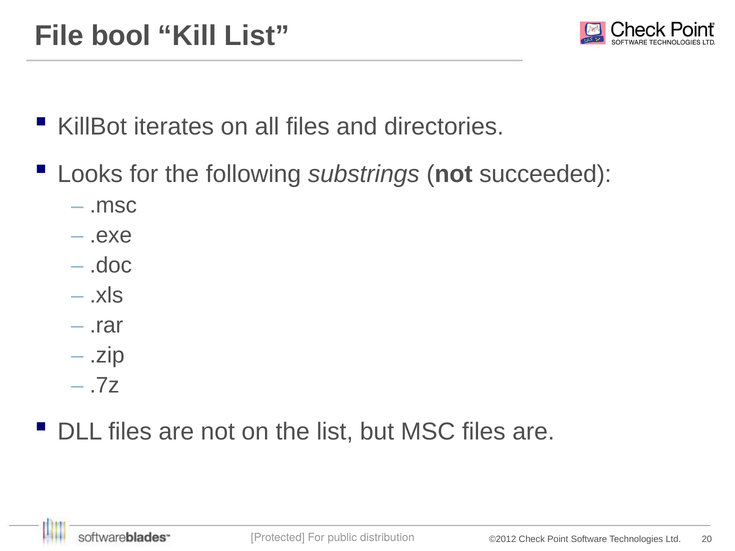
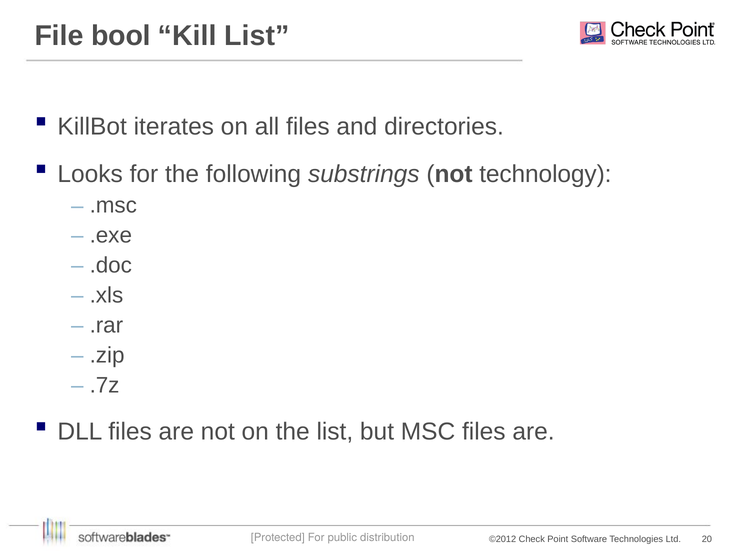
succeeded: succeeded -> technology (545, 174)
